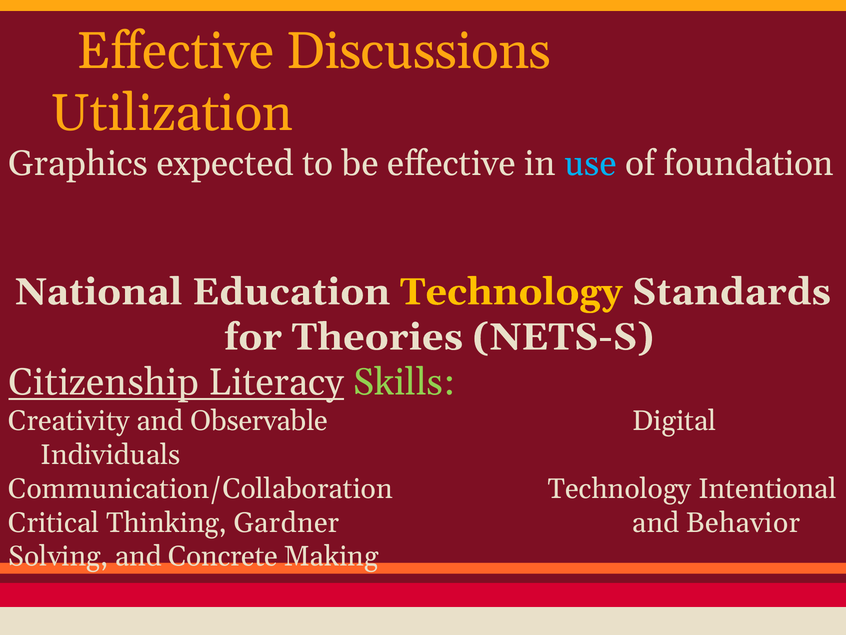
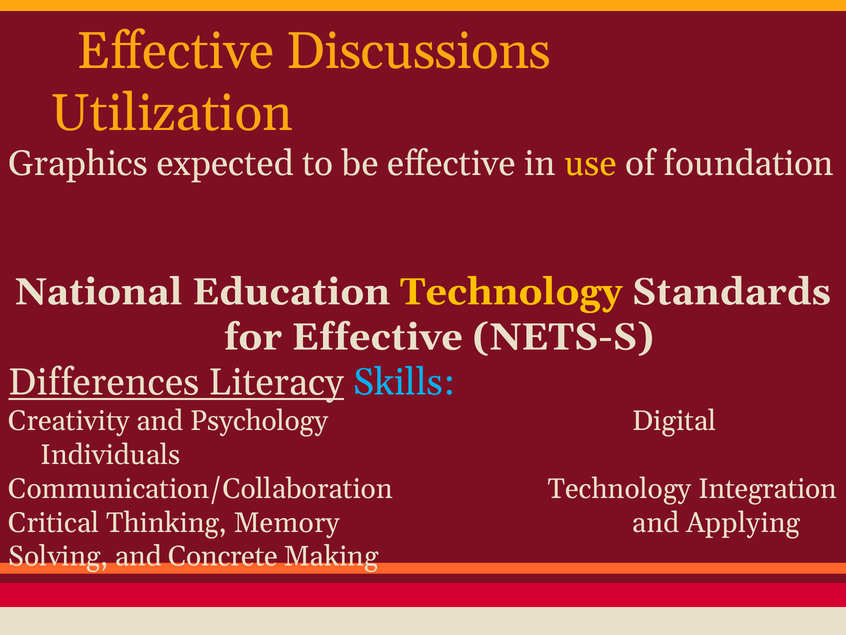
use colour: light blue -> yellow (590, 163)
for Theories: Theories -> Effective (377, 337)
Citizenship: Citizenship -> Differences (104, 382)
Skills colour: light green -> light blue (404, 382)
Observable: Observable -> Psychology (259, 421)
Intentional: Intentional -> Integration (767, 488)
Gardner: Gardner -> Memory (287, 522)
Behavior: Behavior -> Applying (743, 522)
